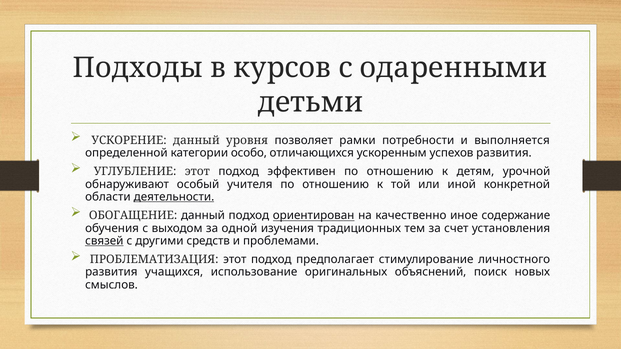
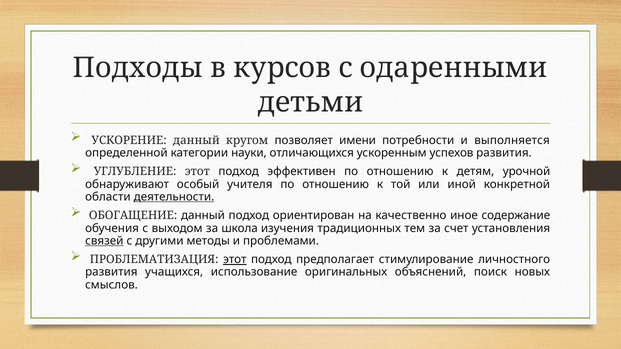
уровня: уровня -> кругом (247, 140)
рамки: рамки -> имени (358, 140)
особо: особо -> науки (249, 153)
ориентирован underline: present -> none (314, 216)
одной: одной -> школа (240, 228)
средств: средств -> методы (208, 241)
этот underline: none -> present (235, 260)
